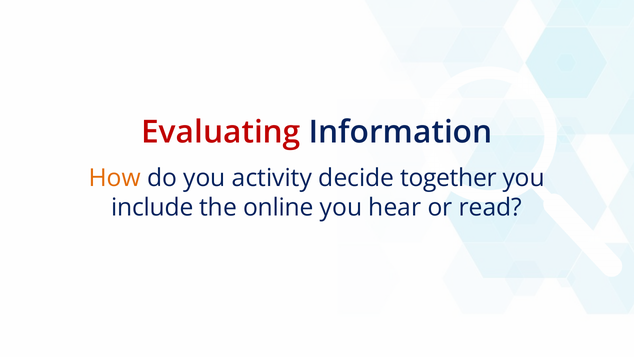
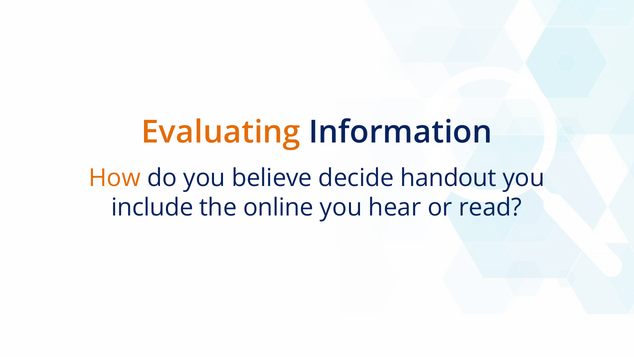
Evaluating colour: red -> orange (221, 132)
activity: activity -> believe (272, 178)
together: together -> handout (449, 178)
